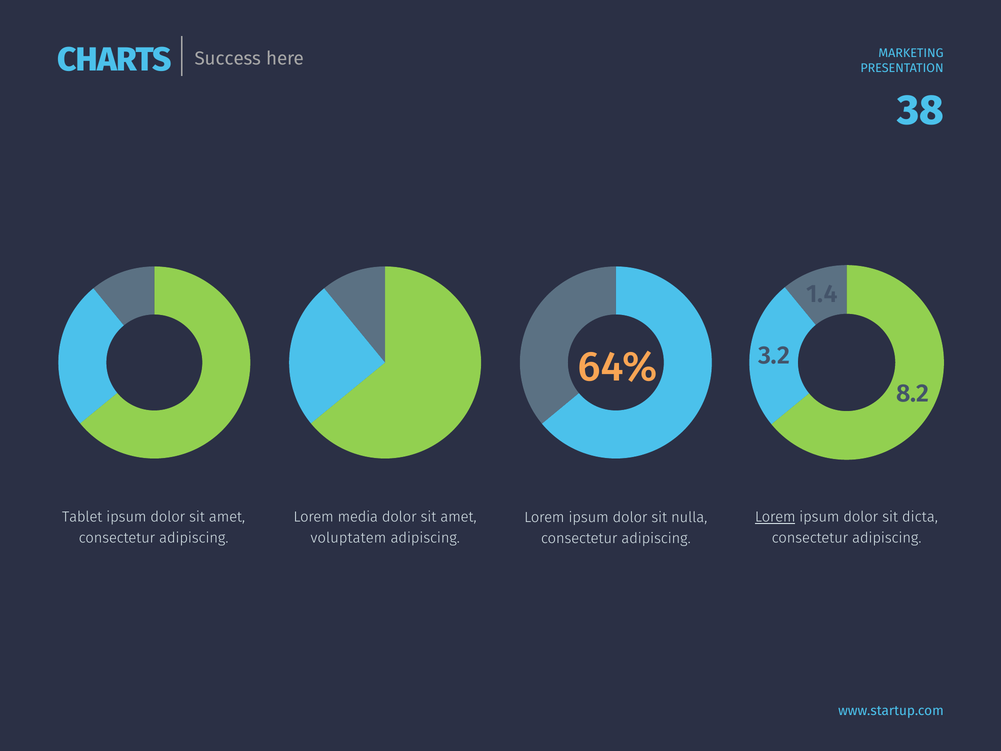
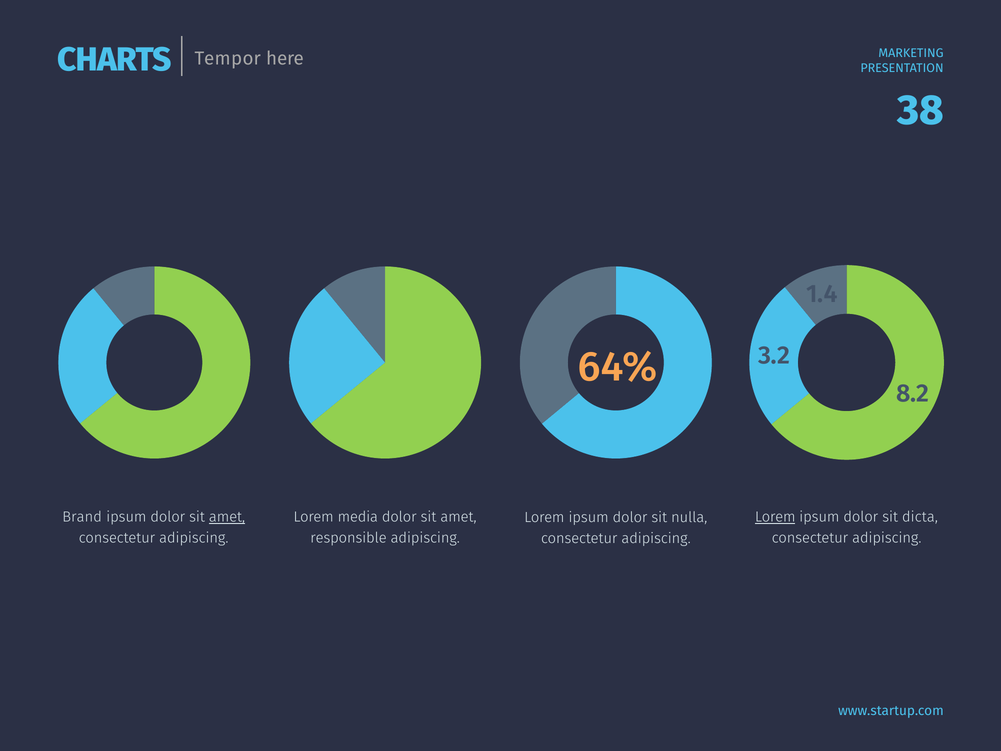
Success: Success -> Tempor (228, 59)
Tablet: Tablet -> Brand (82, 517)
amet underline: none -> present (227, 517)
voluptatem: voluptatem -> responsible (348, 538)
